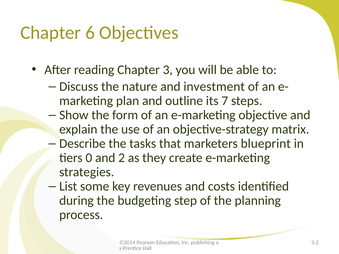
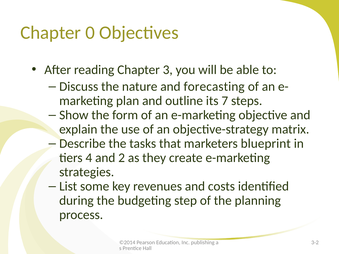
6: 6 -> 0 (90, 33)
investment: investment -> forecasting (214, 87)
0: 0 -> 4 (89, 158)
